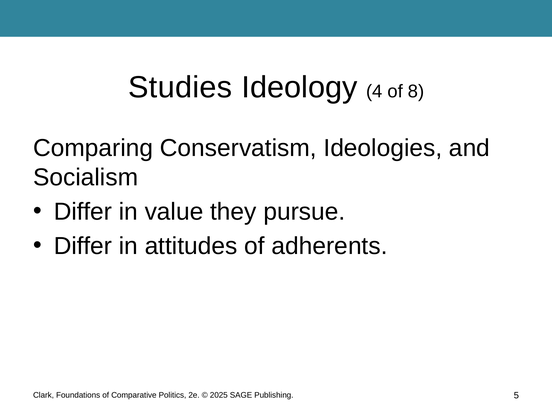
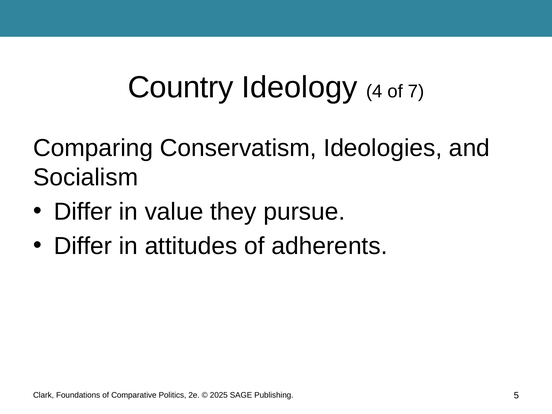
Studies: Studies -> Country (181, 87)
8: 8 -> 7 (416, 91)
